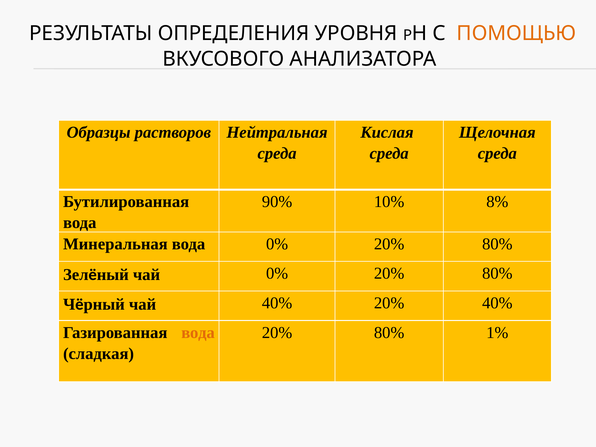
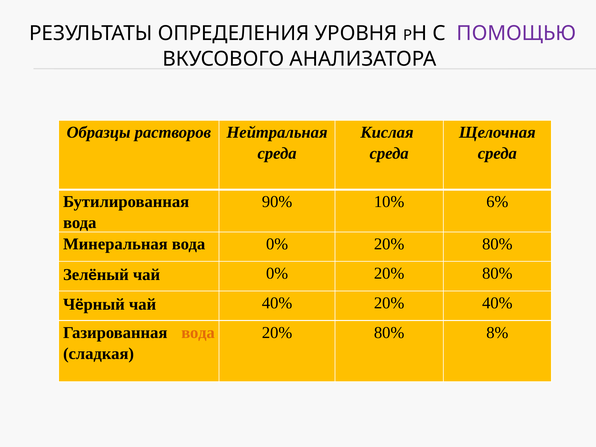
ПОМОЩЬЮ colour: orange -> purple (516, 33)
8%: 8% -> 6% (497, 202)
1%: 1% -> 8% (497, 333)
